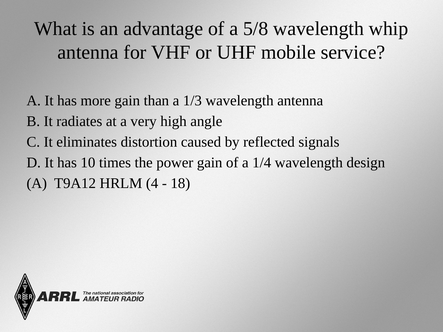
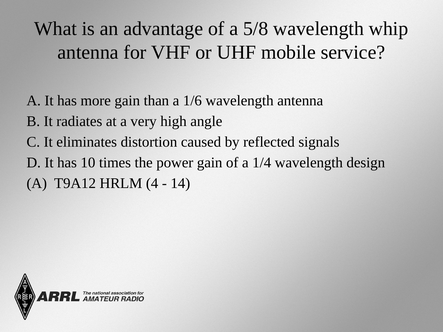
1/3: 1/3 -> 1/6 (192, 101)
18: 18 -> 14 (180, 183)
